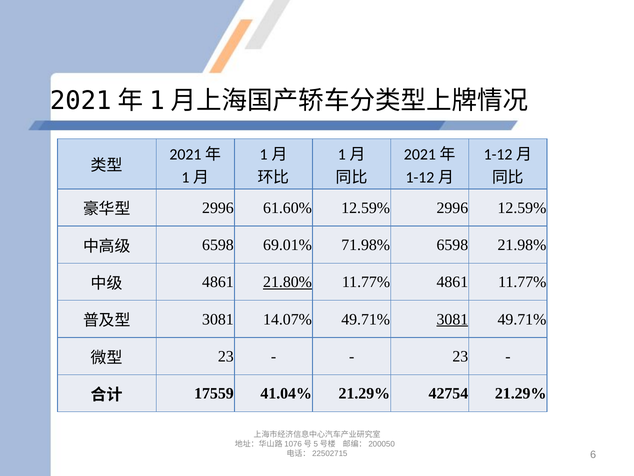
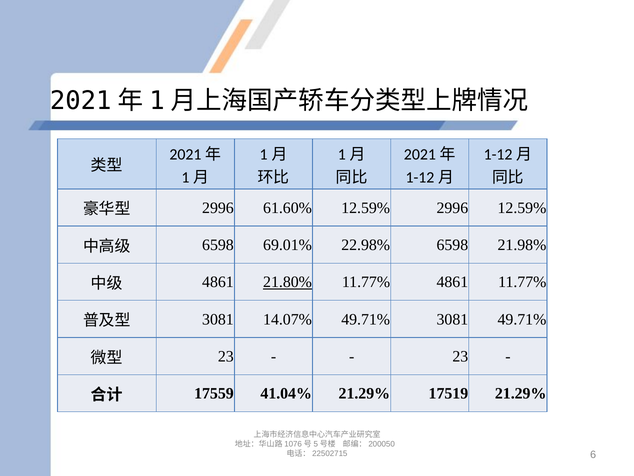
71.98%: 71.98% -> 22.98% (366, 245)
3081 underline: present -> none (452, 319)
42754: 42754 -> 17519 (448, 393)
